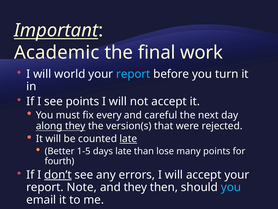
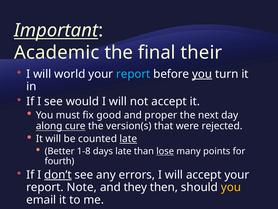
work: work -> their (201, 52)
you underline: none -> present (202, 74)
see points: points -> would (82, 101)
every: every -> good (109, 115)
careful: careful -> proper (161, 115)
along they: they -> cure (75, 126)
1-5: 1-5 -> 1-8 (84, 151)
lose underline: none -> present (165, 151)
you colour: light blue -> yellow (231, 187)
